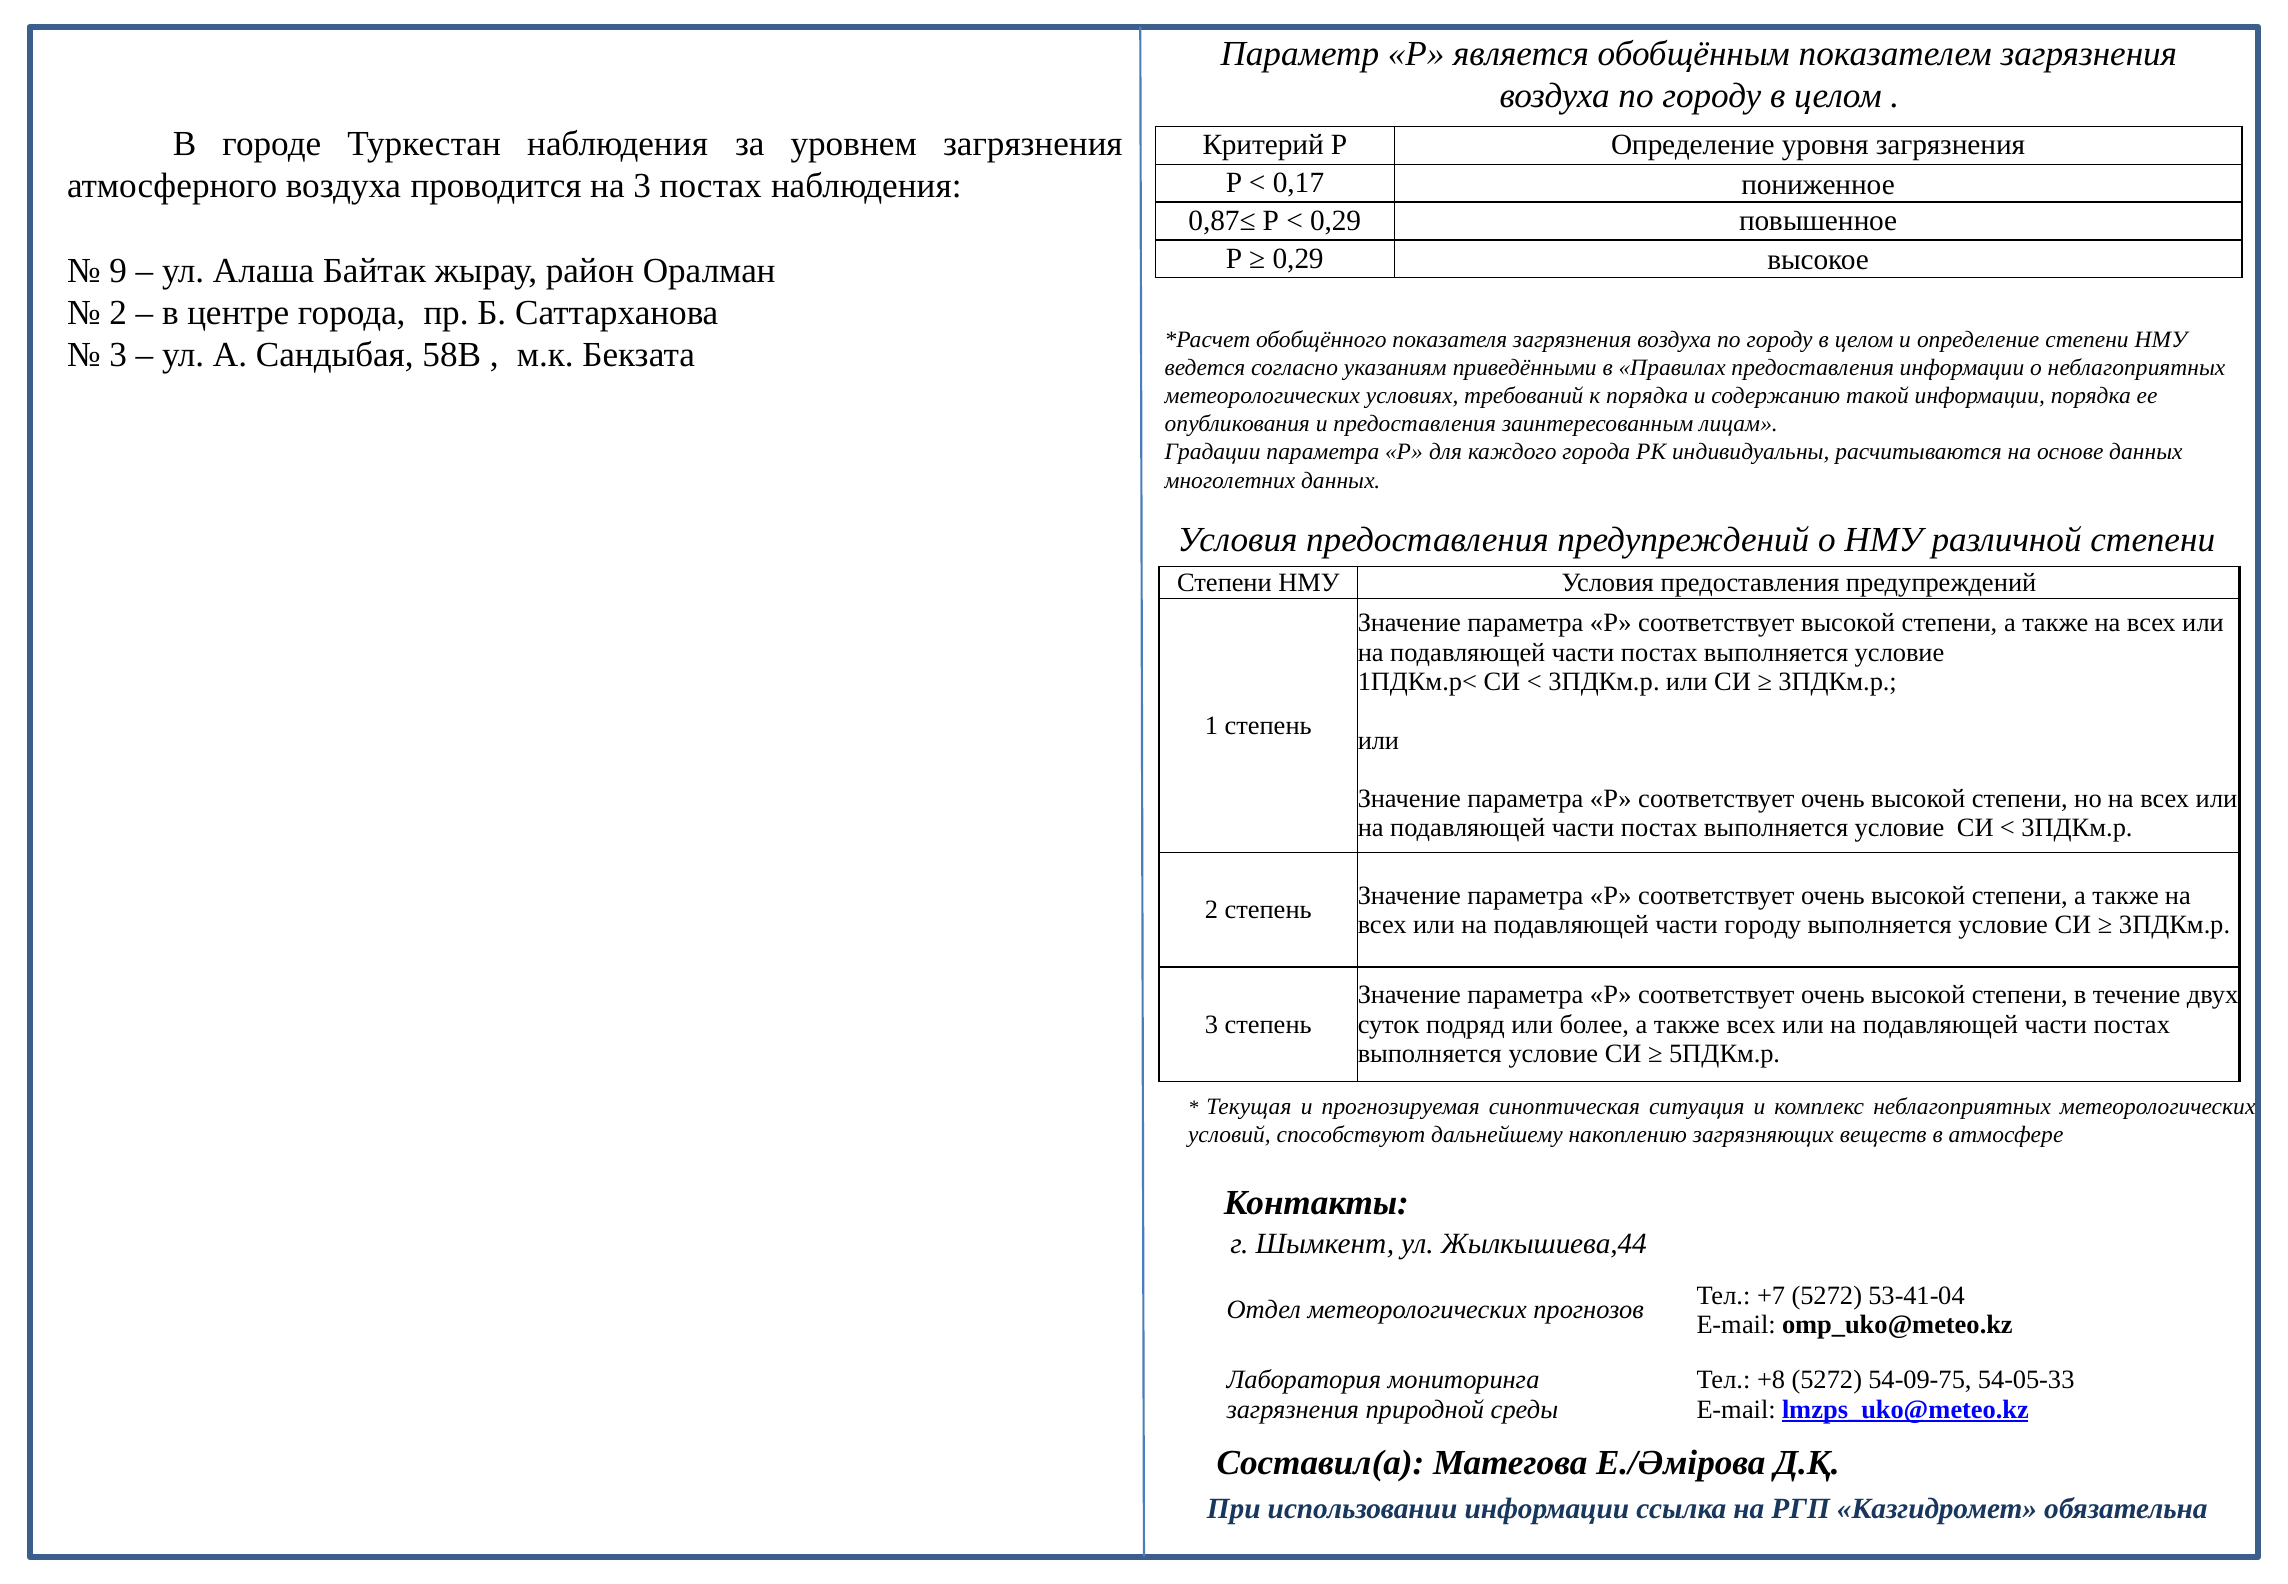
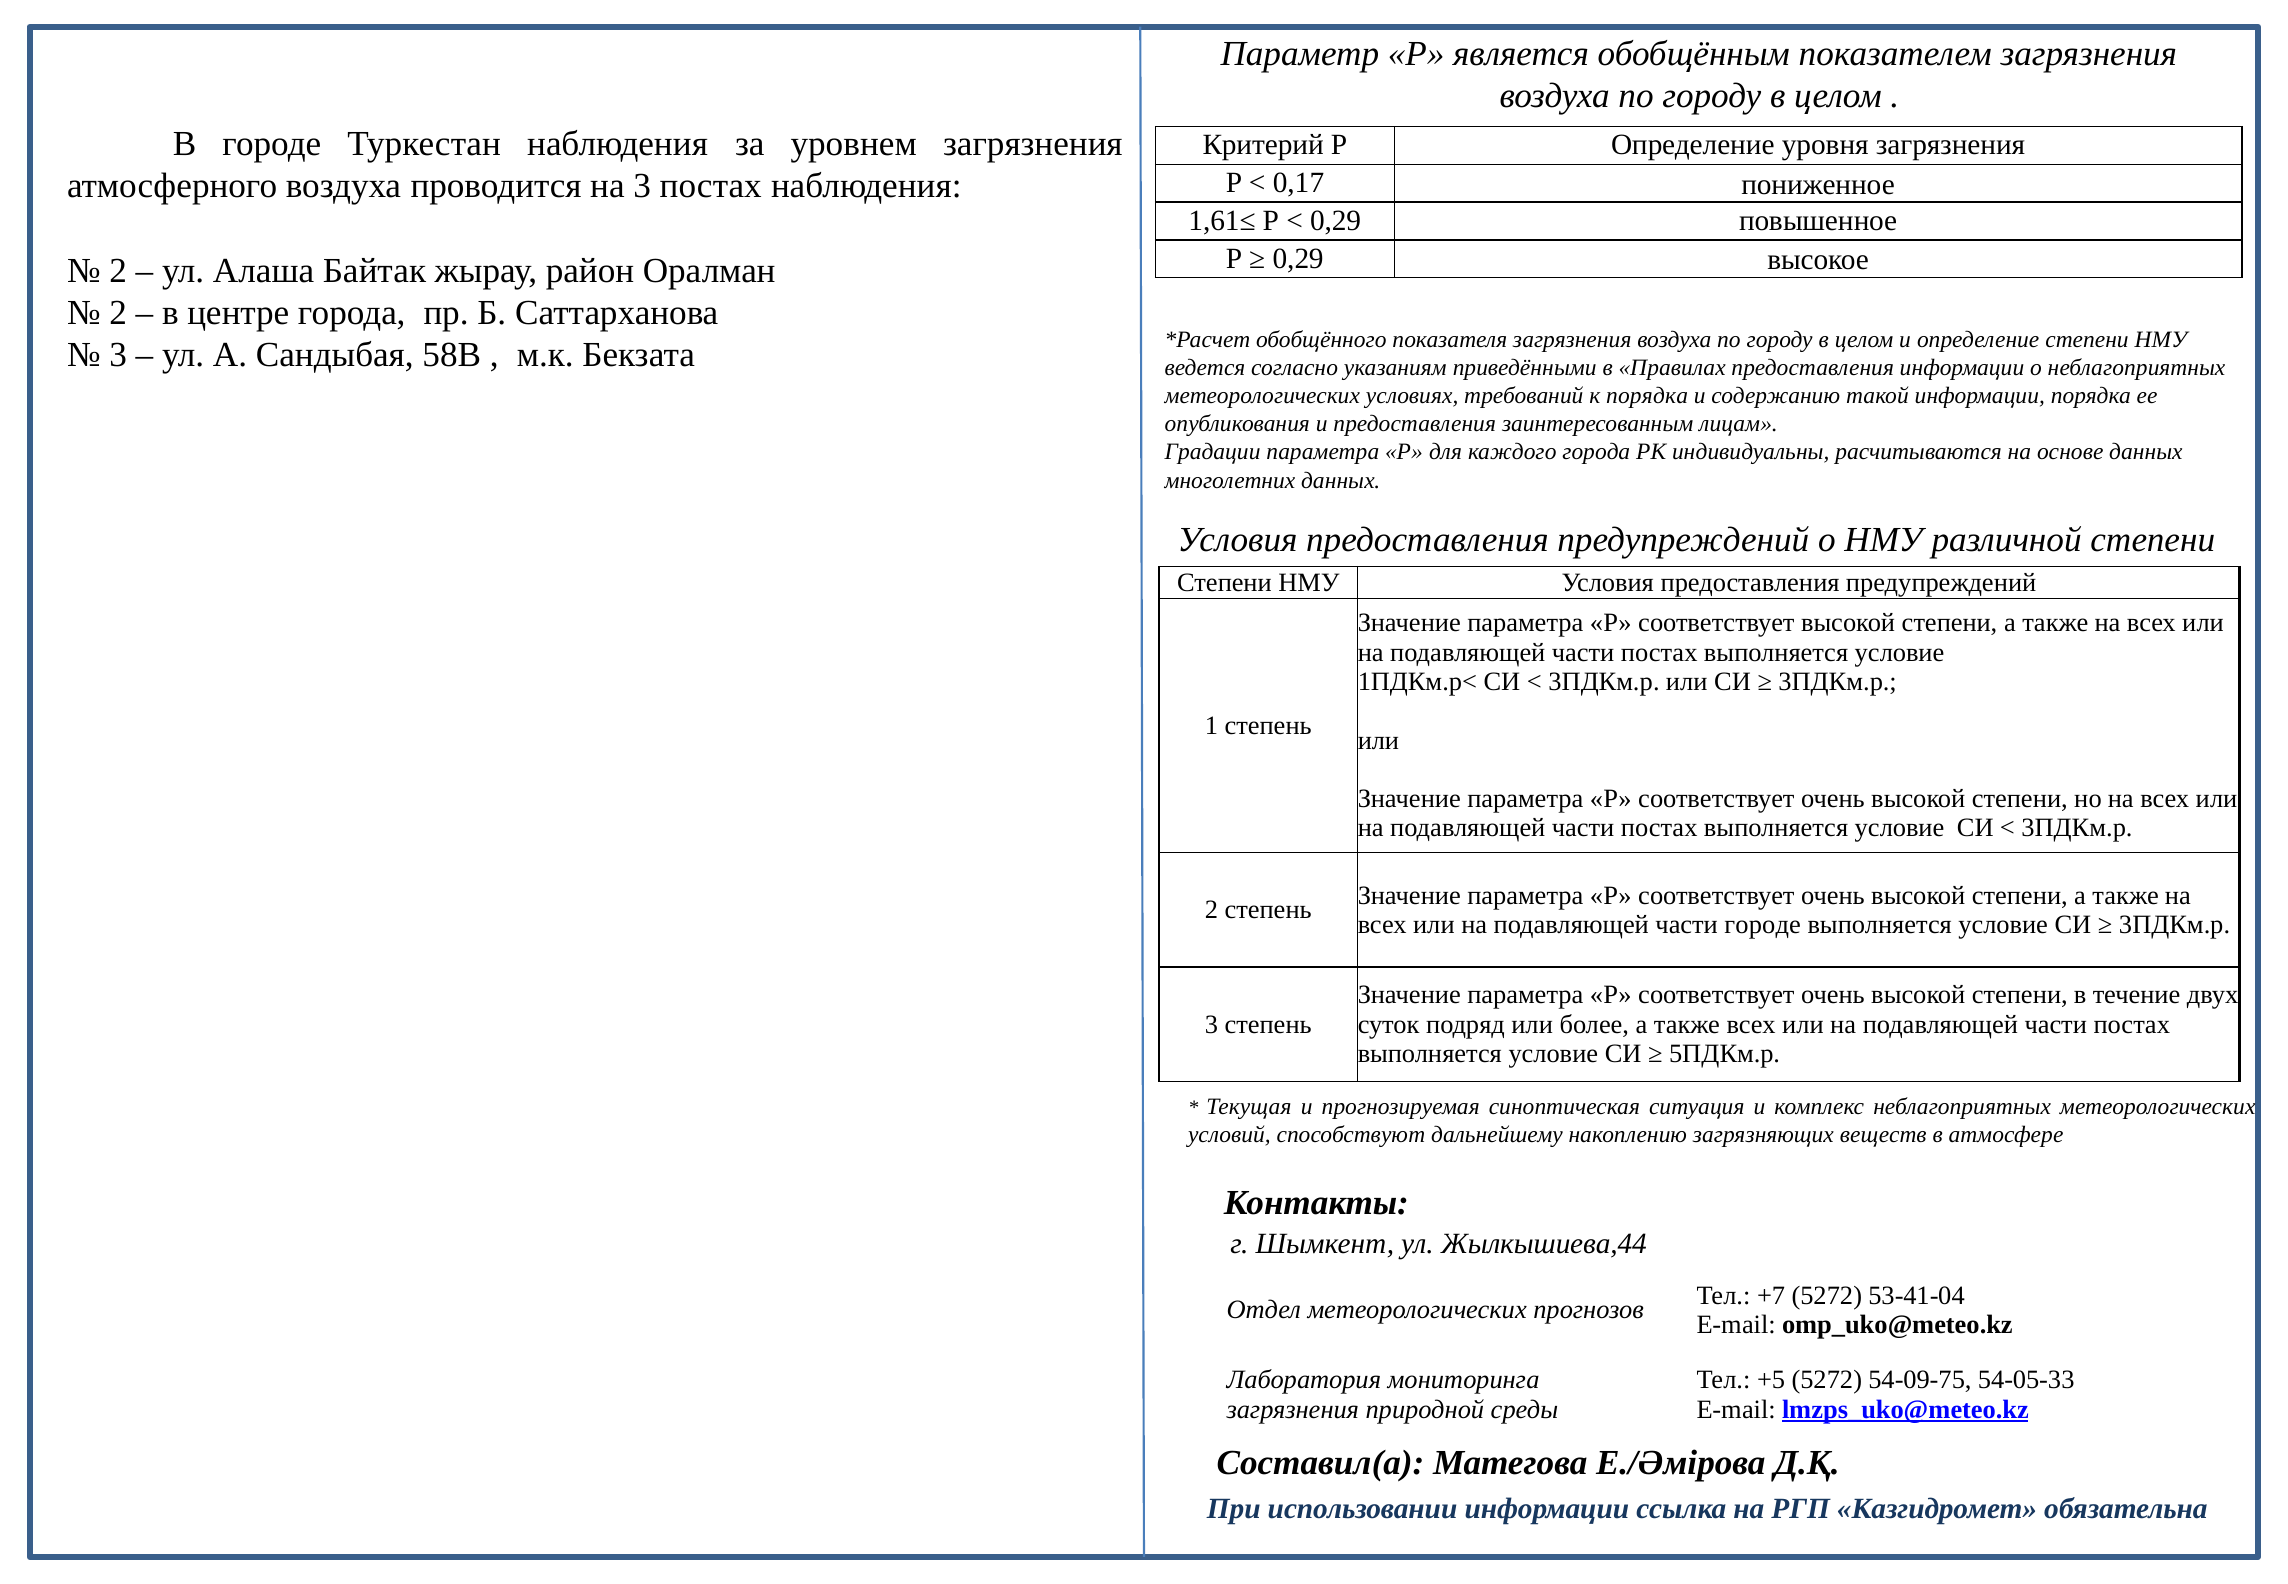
0,87≤: 0,87≤ -> 1,61≤ (1222, 221)
9: 9 -> 2 (118, 271)
части городу: городу -> городе (1763, 925)
+8: +8 -> +5 (1771, 1380)
